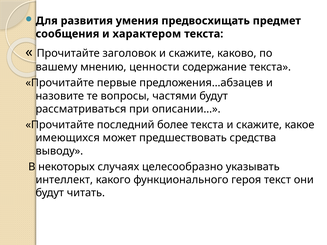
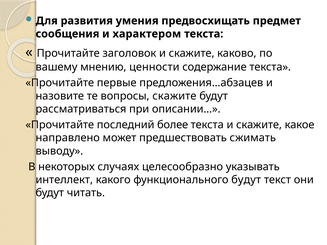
вопросы частями: частями -> скажите (174, 96)
имеющихся: имеющихся -> направлено (68, 138)
средства: средства -> сжимать (253, 138)
функционального героя: героя -> будут (246, 180)
